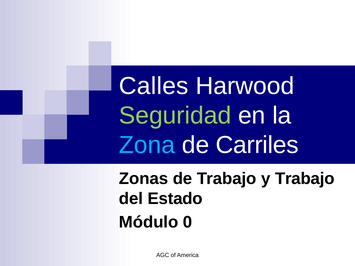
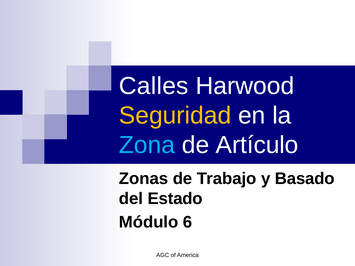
Seguridad colour: light green -> yellow (175, 116)
Carriles: Carriles -> Artículo (257, 145)
y Trabajo: Trabajo -> Basado (305, 179)
0: 0 -> 6 (188, 222)
